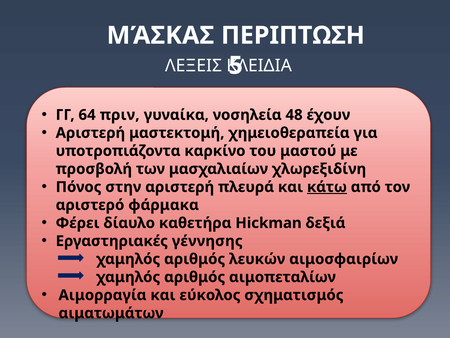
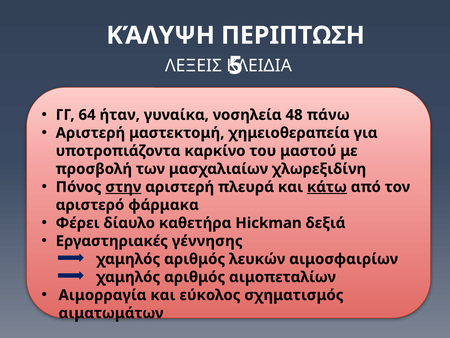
ΜΆΣΚΑΣ: ΜΆΣΚΑΣ -> ΚΆΛΥΨΗ (161, 35)
πριν: πριν -> ήταν (120, 115)
έχουν: έχουν -> πάνω (328, 115)
στην underline: none -> present (123, 187)
